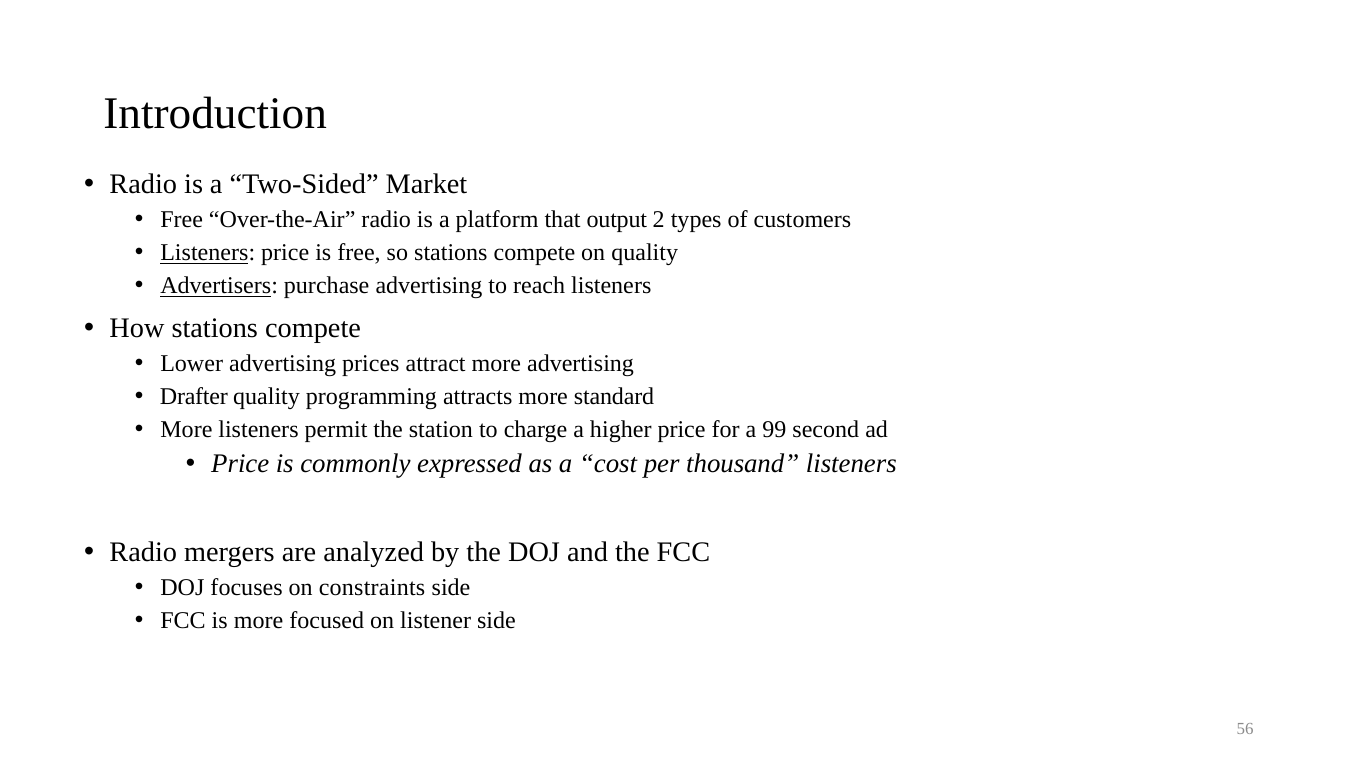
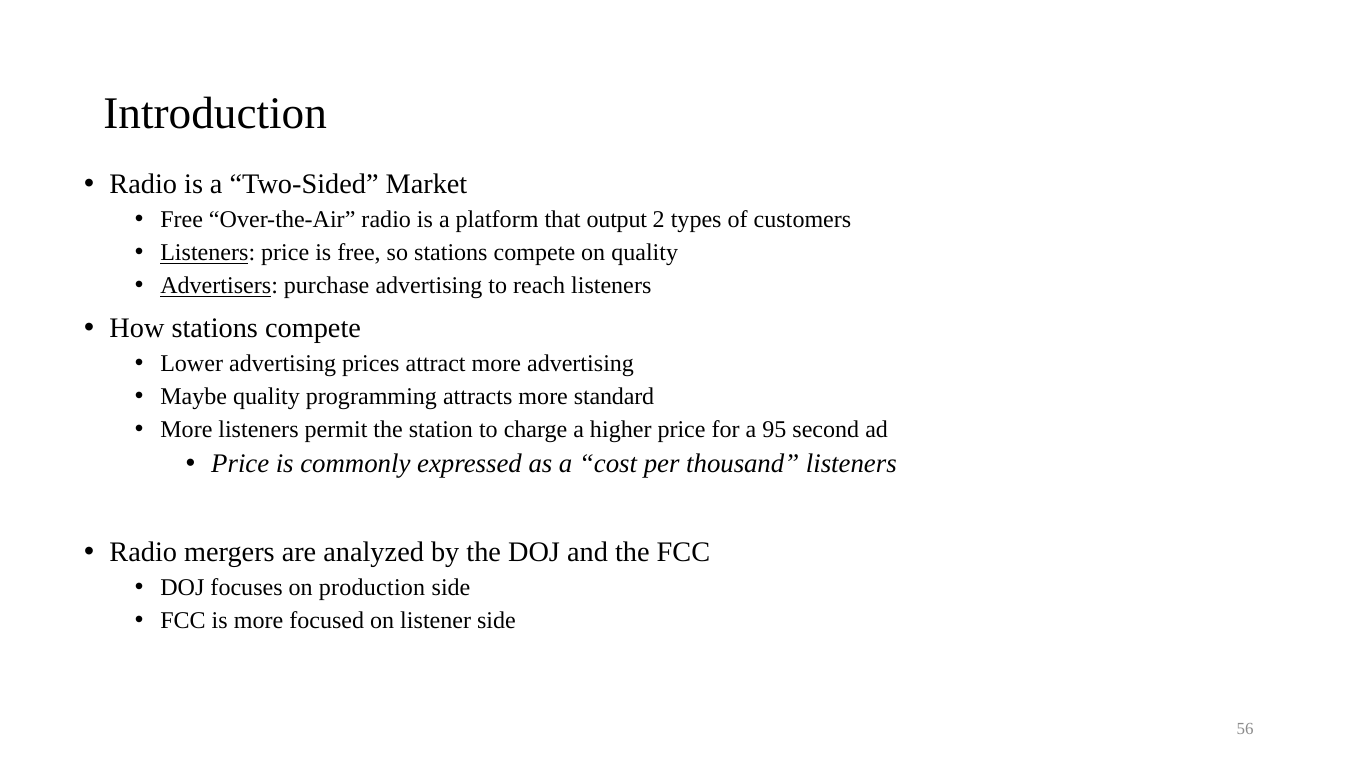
Drafter: Drafter -> Maybe (194, 397)
99: 99 -> 95 (774, 430)
constraints: constraints -> production (372, 588)
